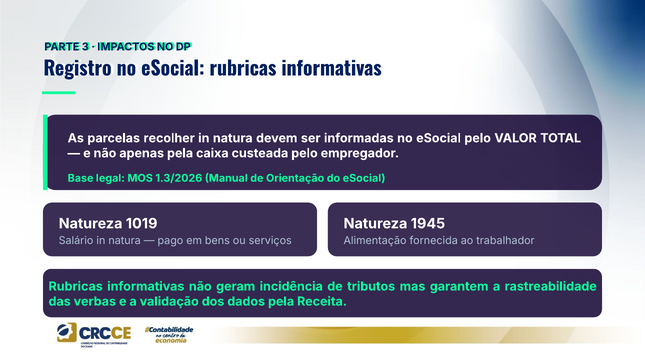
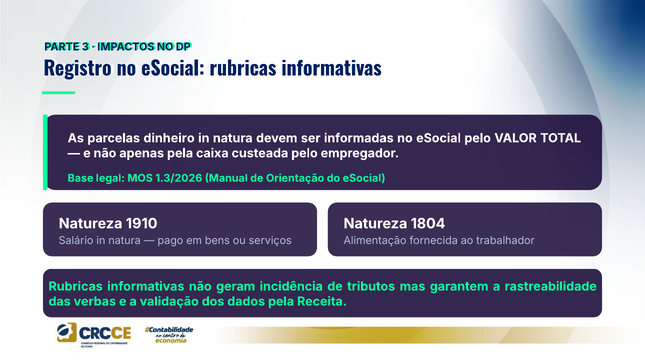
recolher: recolher -> dinheiro (169, 138)
1019: 1019 -> 1910 (142, 224)
1945: 1945 -> 1804 (428, 224)
